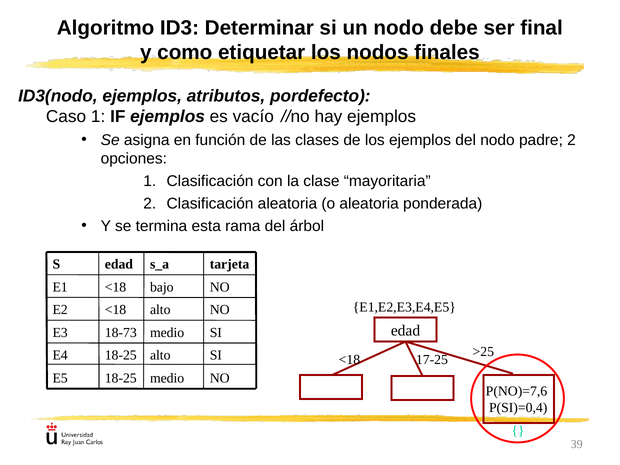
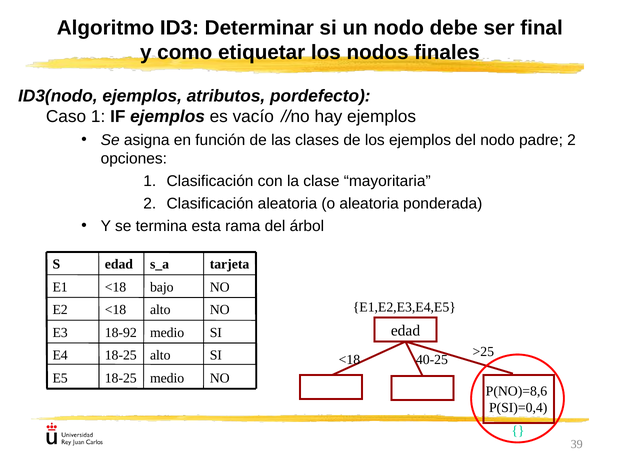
18-73: 18-73 -> 18-92 (121, 333)
17-25: 17-25 -> 40-25 (432, 360)
P(NO)=7,6: P(NO)=7,6 -> P(NO)=8,6 (516, 391)
